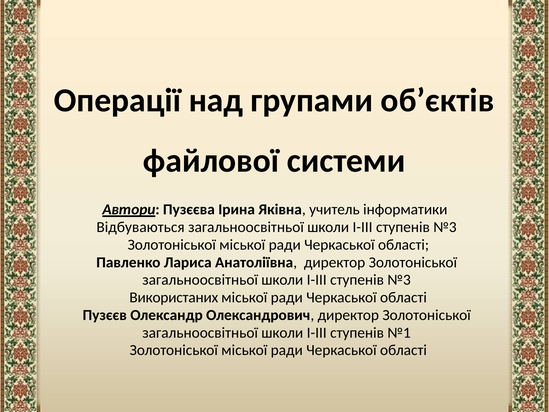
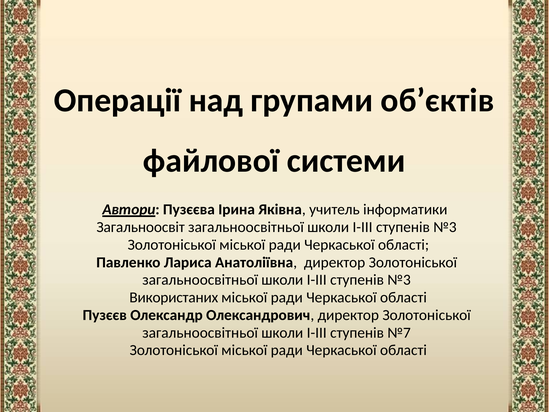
Відбуваються: Відбуваються -> Загальноосвіт (141, 227)
№1: №1 -> №7 (399, 332)
